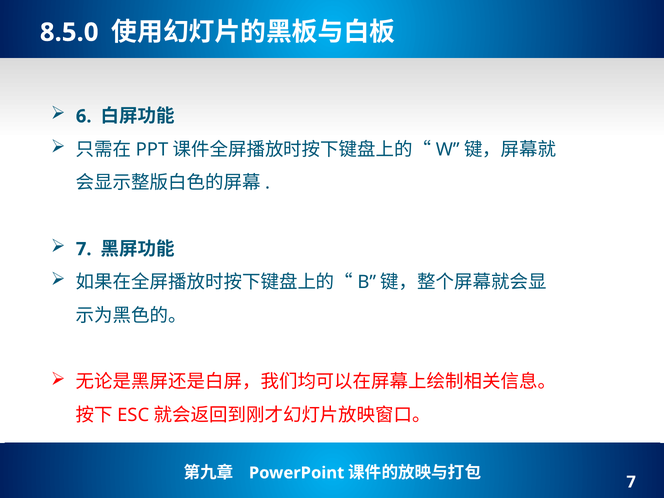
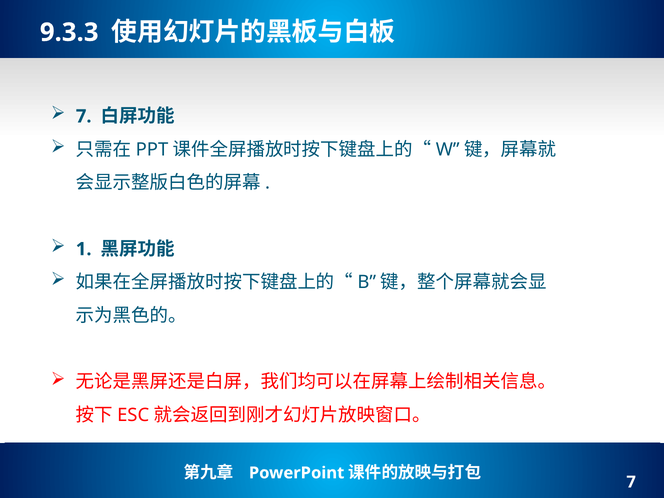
8.5.0: 8.5.0 -> 9.3.3 (69, 32)
6: 6 -> 7 (84, 116)
7: 7 -> 1 (84, 249)
